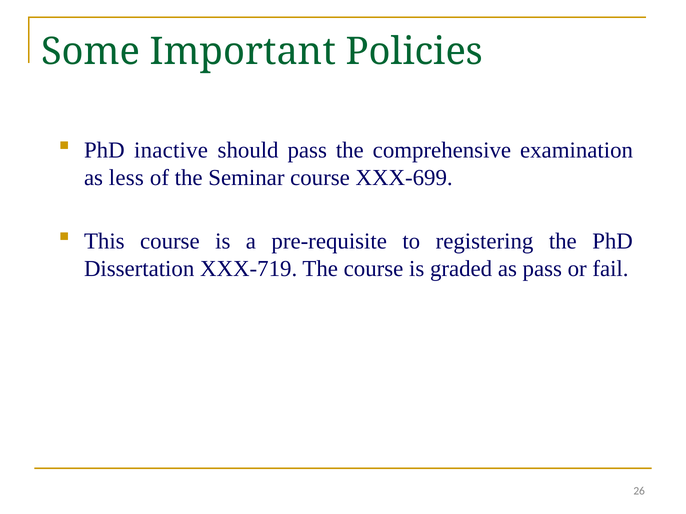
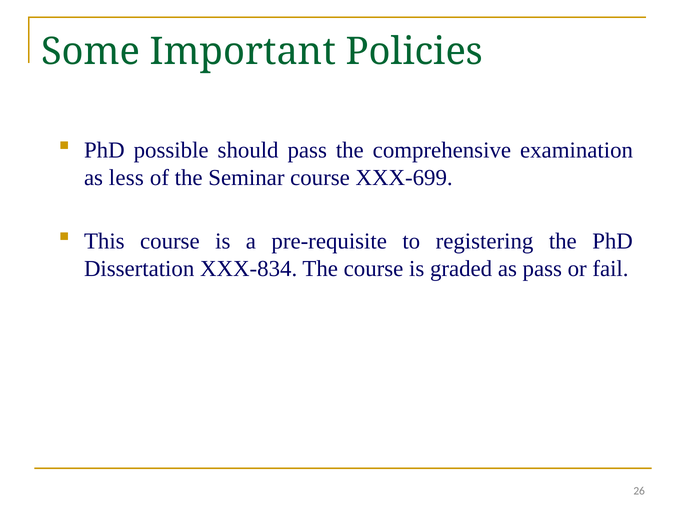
inactive: inactive -> possible (171, 150)
XXX-719: XXX-719 -> XXX-834 (249, 269)
